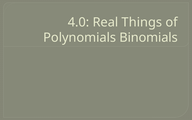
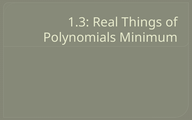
4.0: 4.0 -> 1.3 (79, 22)
Binomials: Binomials -> Minimum (148, 38)
